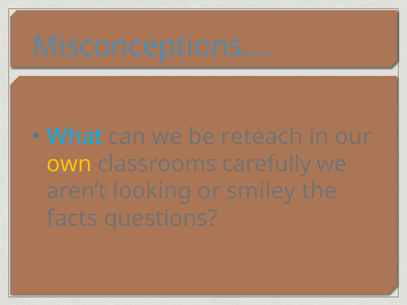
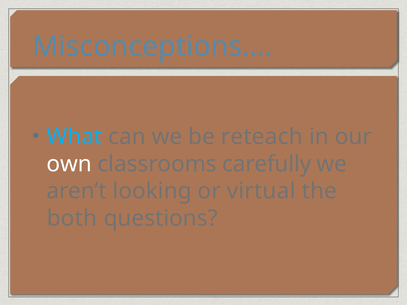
own colour: yellow -> white (69, 164)
smiley: smiley -> virtual (261, 191)
facts: facts -> both (72, 218)
